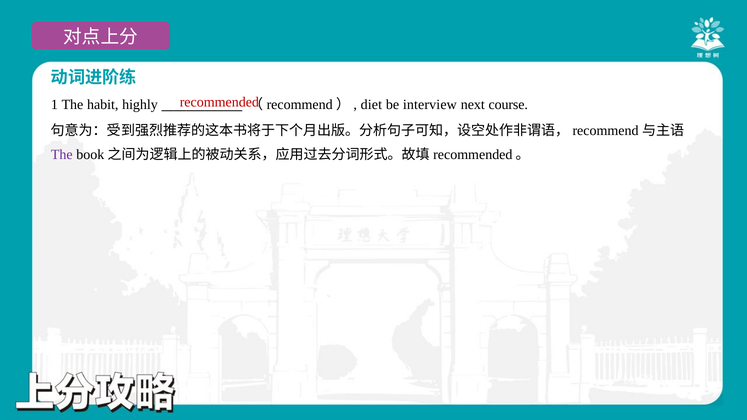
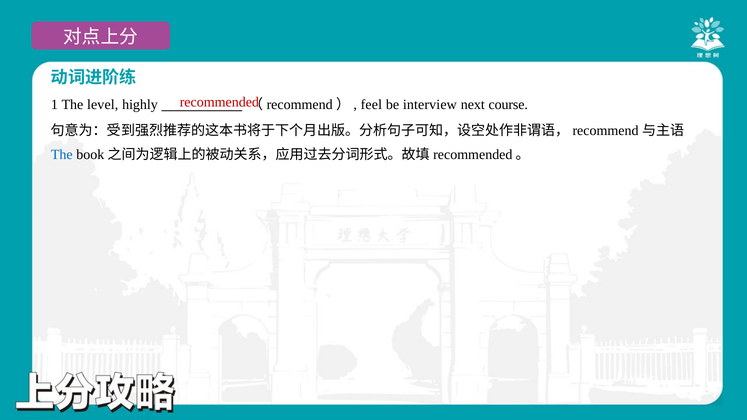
habit: habit -> level (103, 105)
diet: diet -> feel (371, 105)
The colour: purple -> blue (62, 155)
